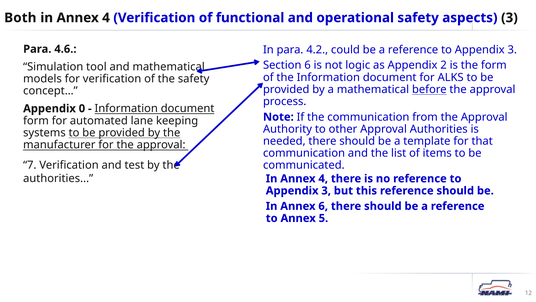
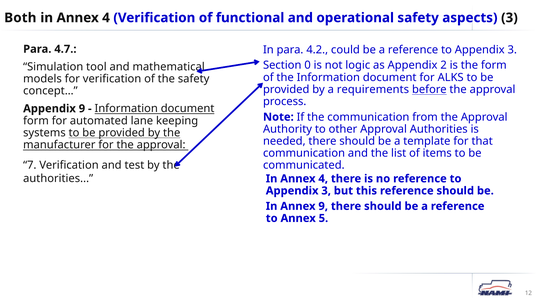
4.6: 4.6 -> 4.7 (65, 49)
Section 6: 6 -> 0 (308, 65)
a mathematical: mathematical -> requirements (373, 89)
Appendix 0: 0 -> 9 (82, 108)
Annex 6: 6 -> 9 (323, 206)
